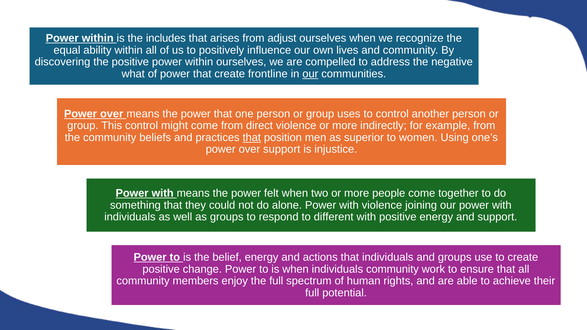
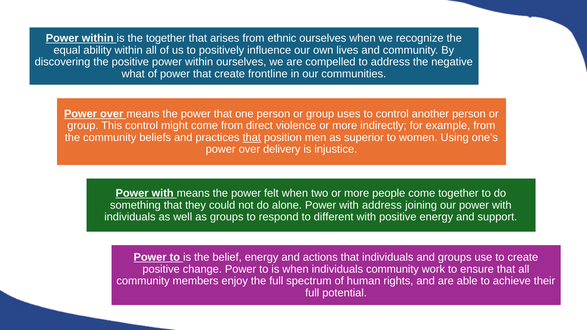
the includes: includes -> together (166, 38)
adjust: adjust -> ethnic (282, 38)
our underline: present -> none (310, 74)
over support: support -> delivery (282, 149)
with violence: violence -> address (382, 205)
